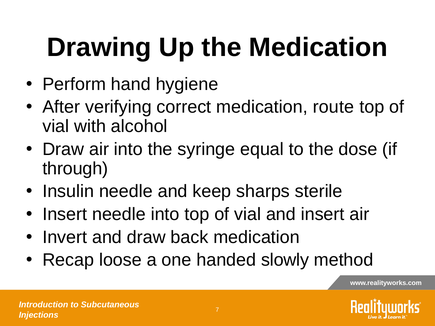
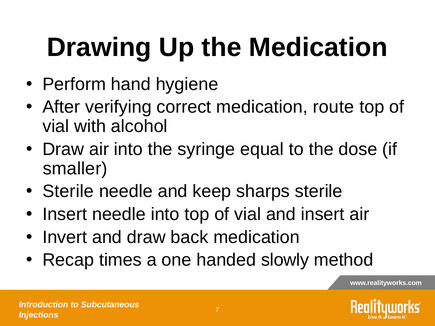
through: through -> smaller (75, 169)
Insulin: Insulin -> Sterile (68, 192)
loose: loose -> times (120, 260)
